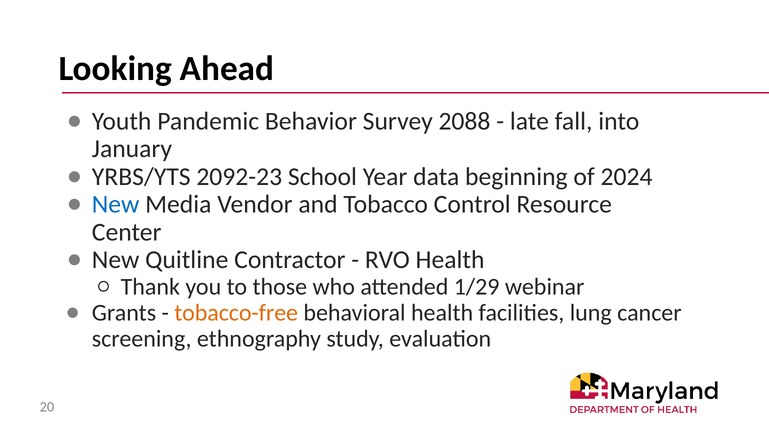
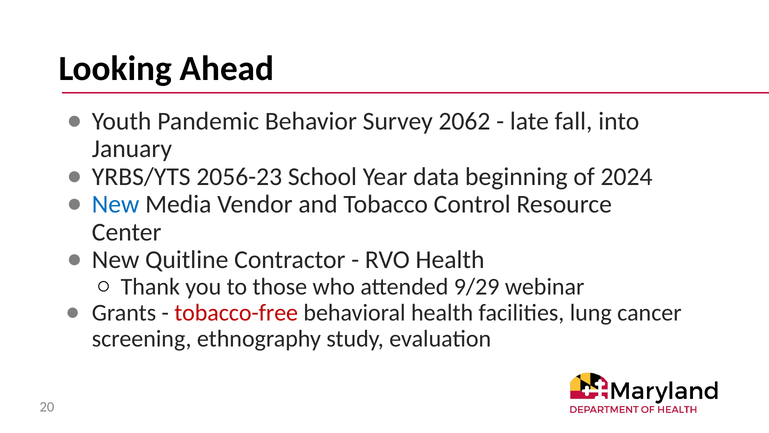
2088: 2088 -> 2062 (464, 121)
2092-23: 2092-23 -> 2056-23 (239, 176)
1/29: 1/29 -> 9/29 (477, 286)
tobacco-free colour: orange -> red (236, 312)
